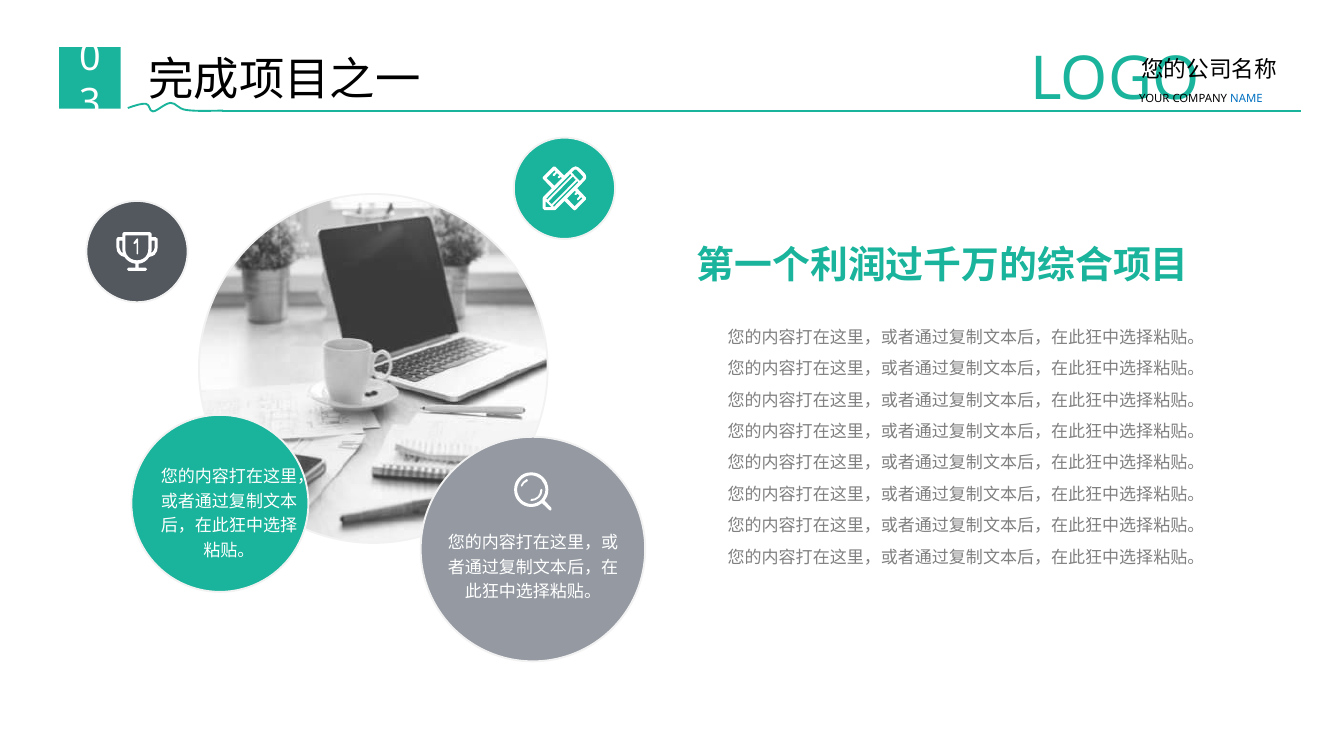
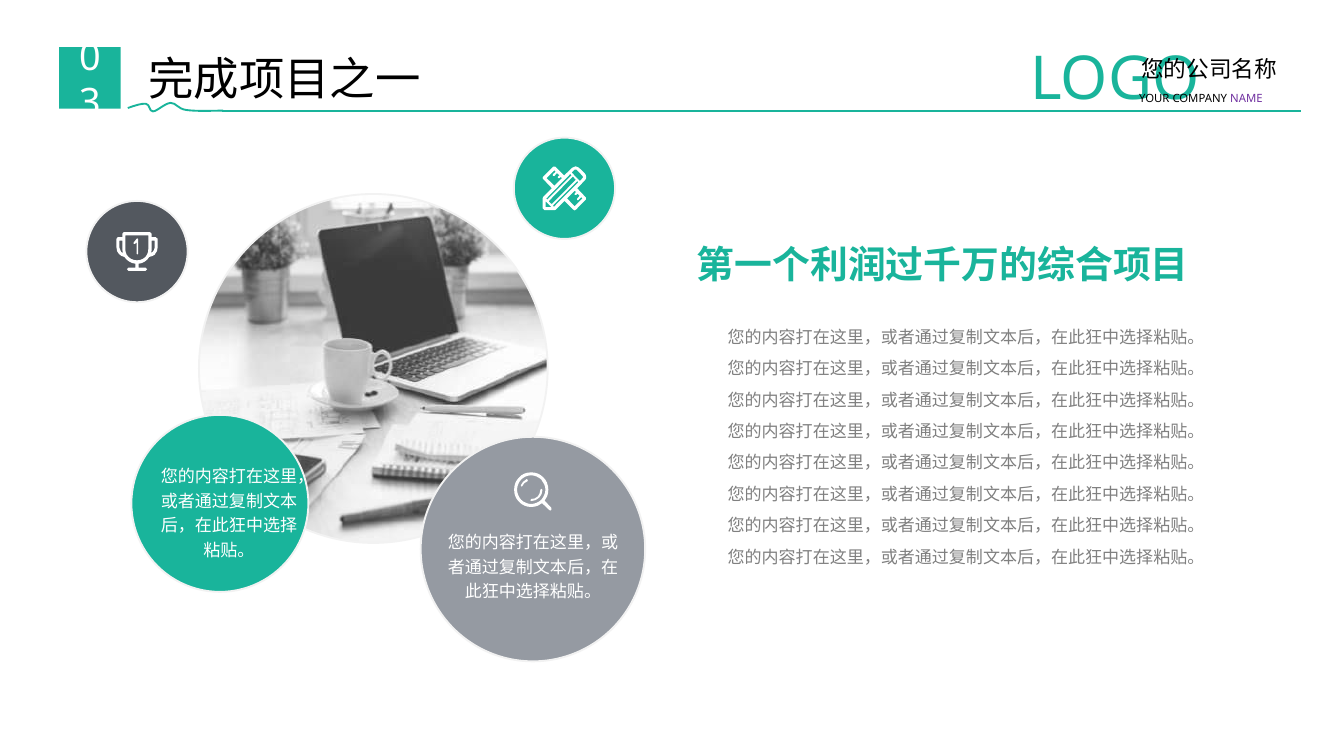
NAME colour: blue -> purple (1246, 98)
